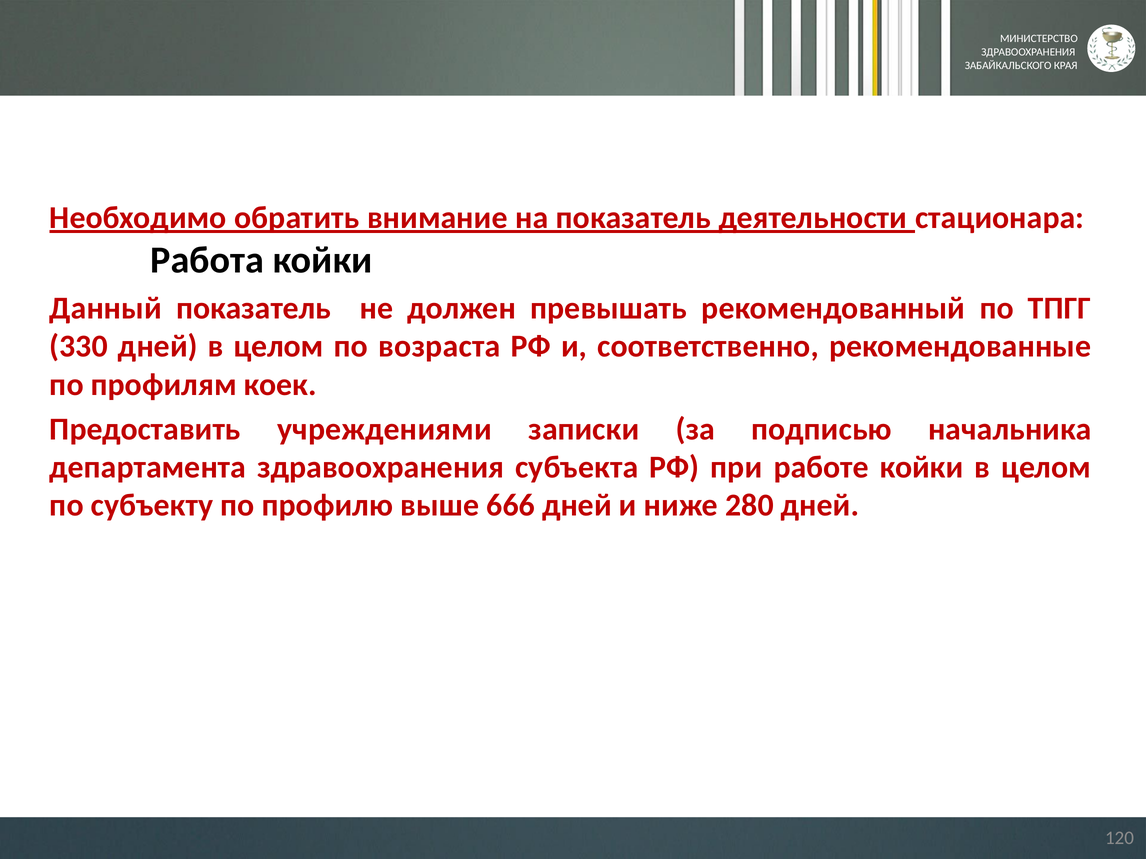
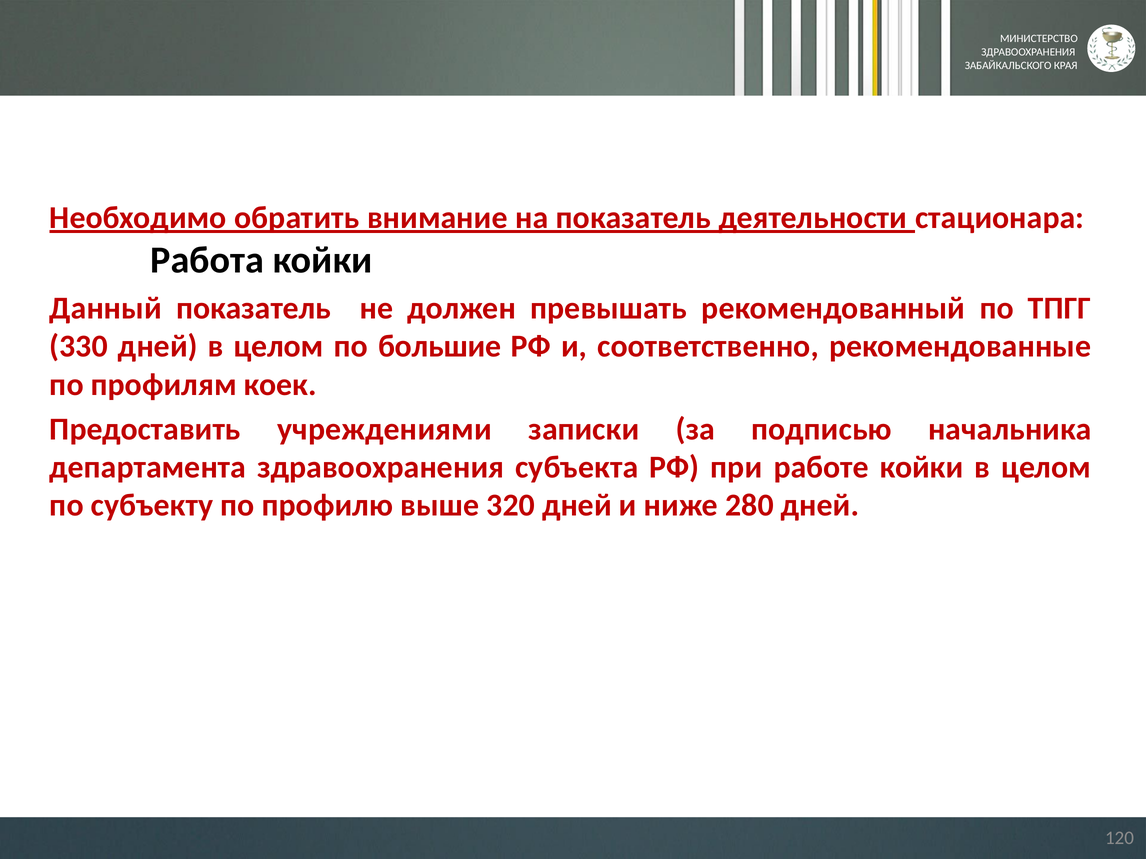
возраста: возраста -> большие (440, 347)
666: 666 -> 320 (511, 506)
